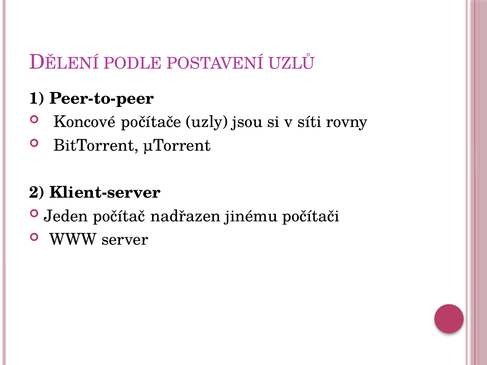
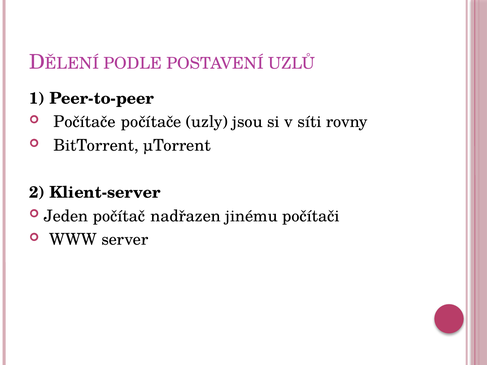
Koncové: Koncové -> Počítače (85, 122)
